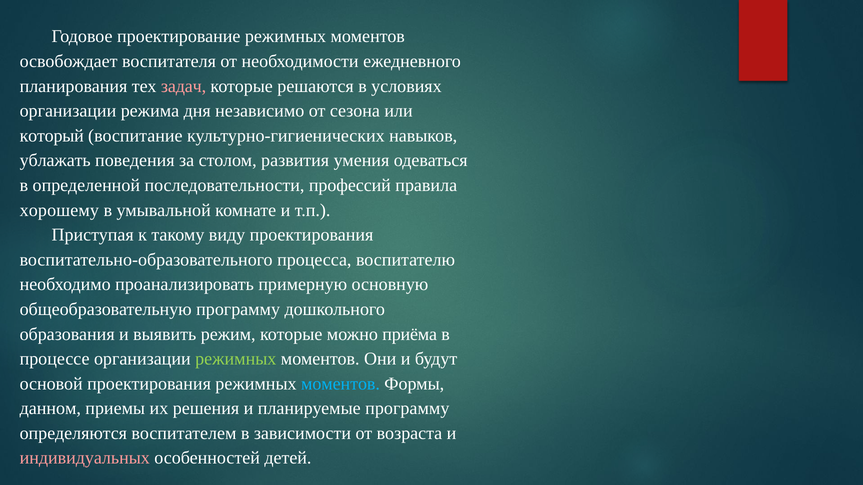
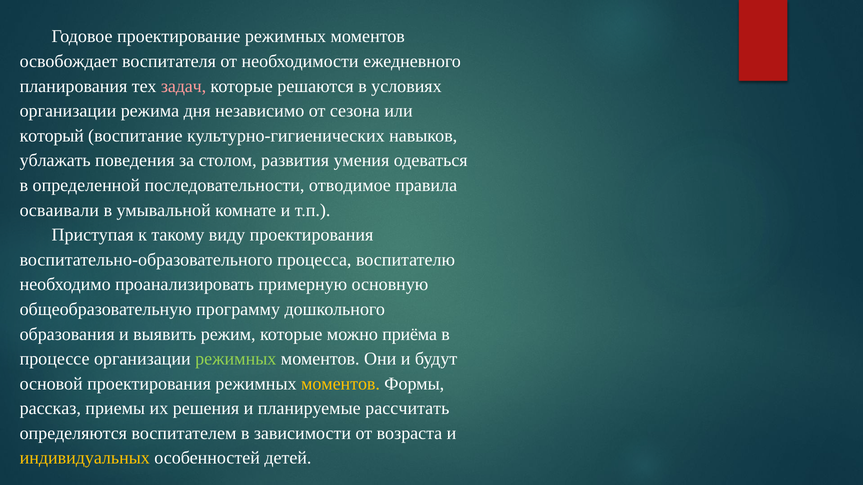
профессий: профессий -> отводимое (350, 185)
хорошему: хорошему -> осваивали (59, 210)
моментов colour: light blue -> yellow (340, 384)
данном: данном -> рассказ (50, 409)
планируемые программу: программу -> рассчитать (407, 409)
индивидуальных colour: pink -> yellow (85, 458)
